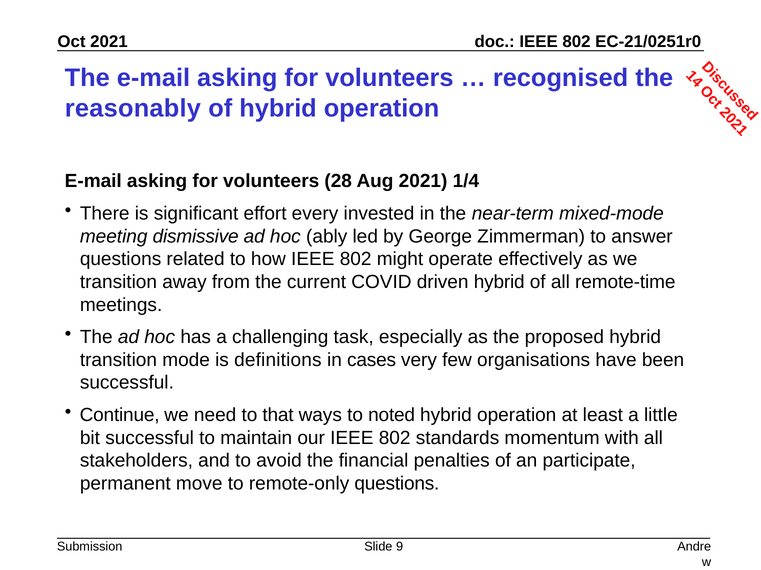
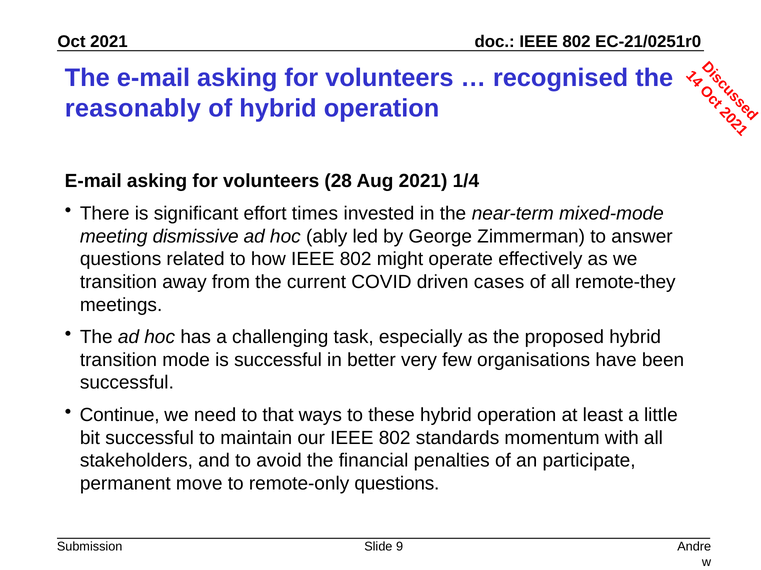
every: every -> times (315, 214)
driven hybrid: hybrid -> cases (499, 282)
remote-time: remote-time -> remote-they (625, 282)
is definitions: definitions -> successful (278, 360)
cases: cases -> better (371, 360)
noted: noted -> these (392, 416)
